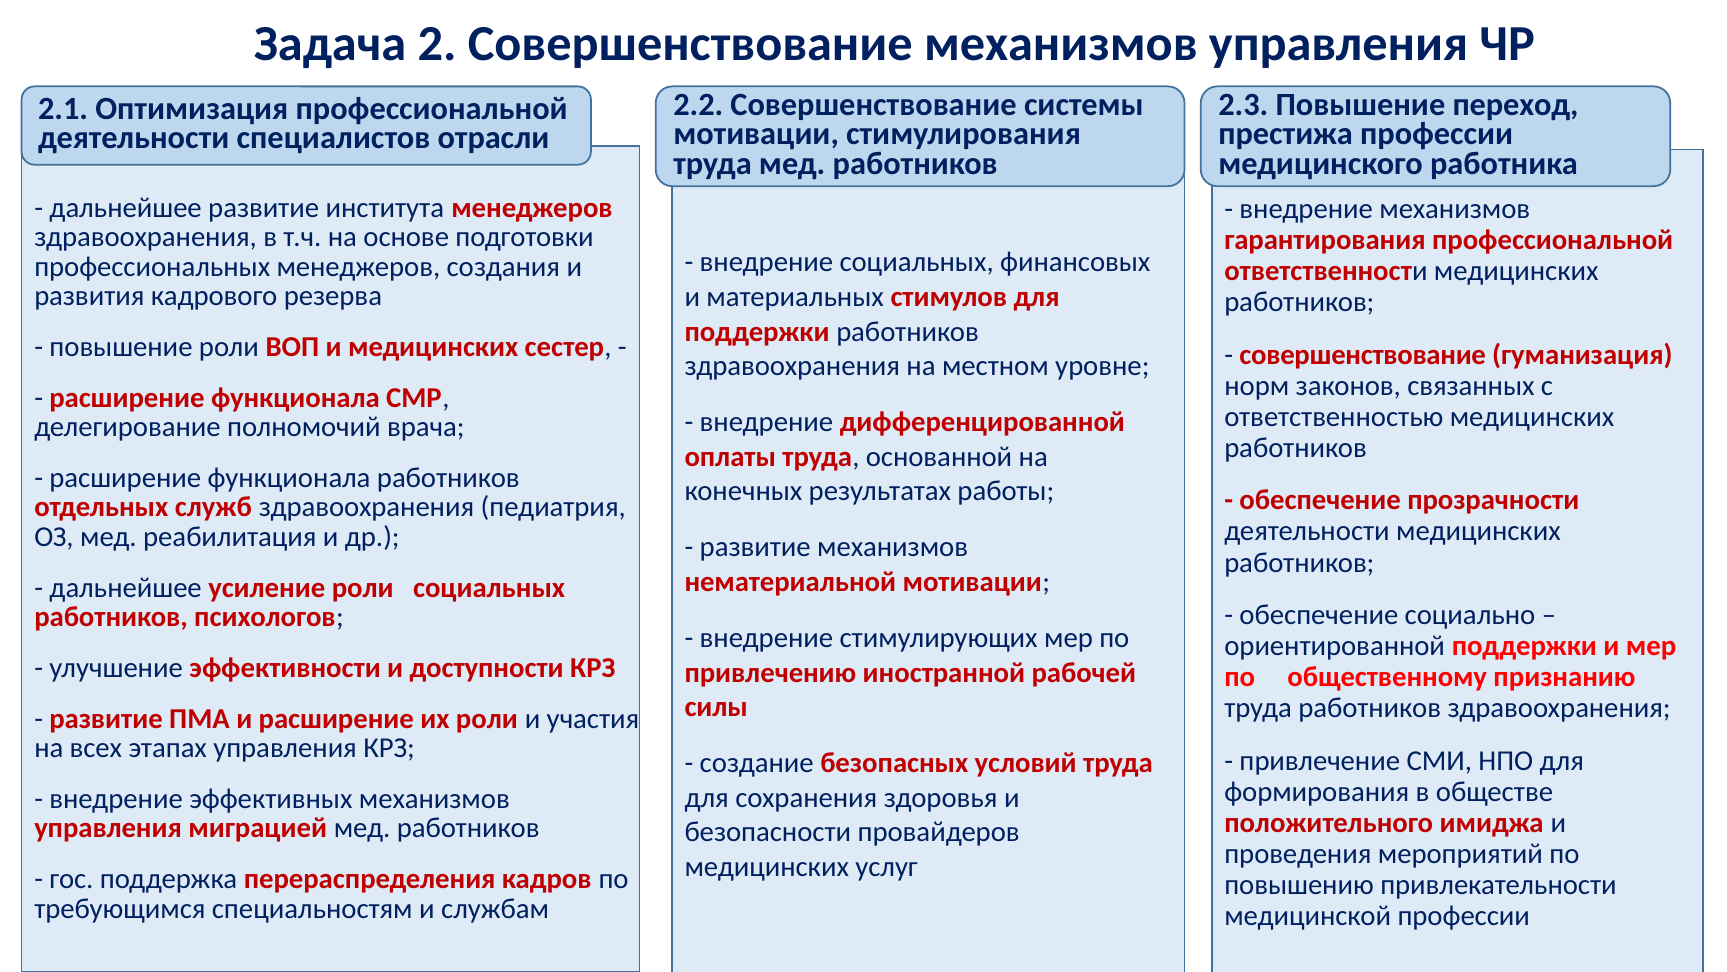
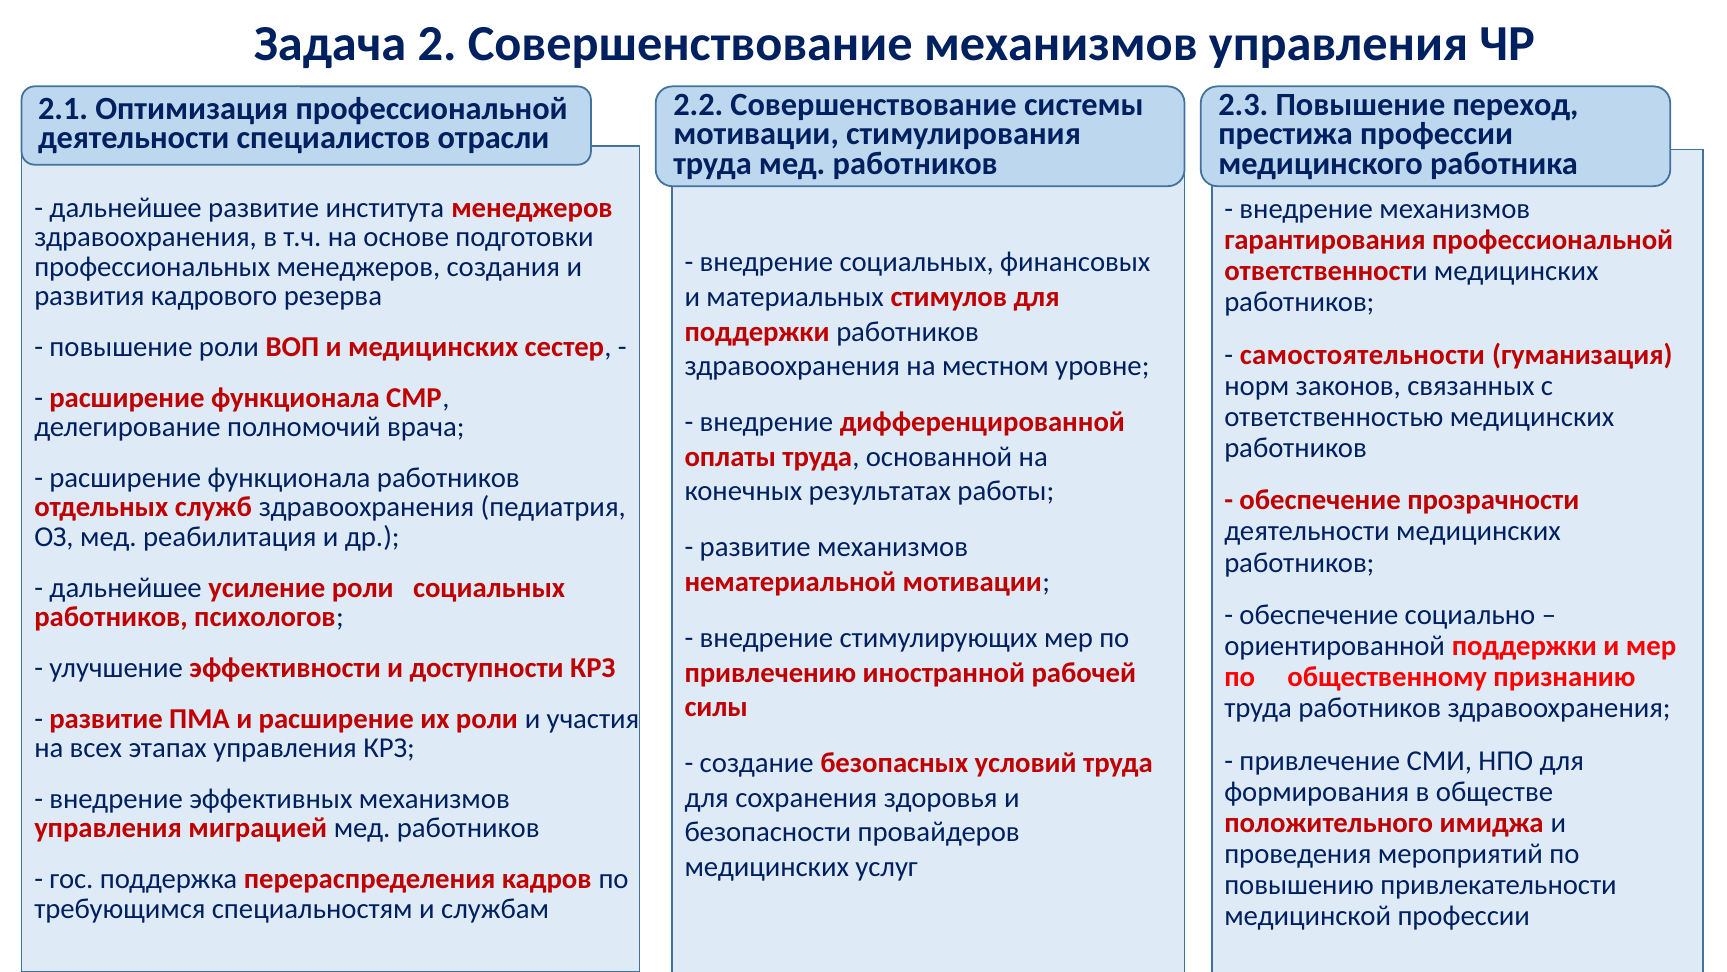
совершенствование: совершенствование -> самостоятельности (1362, 354)
